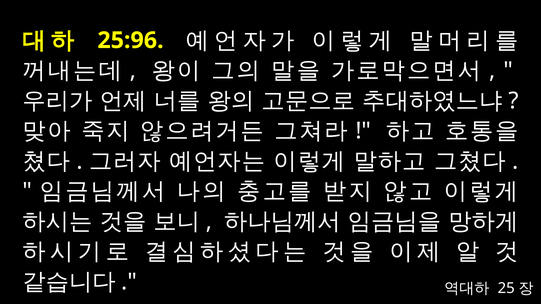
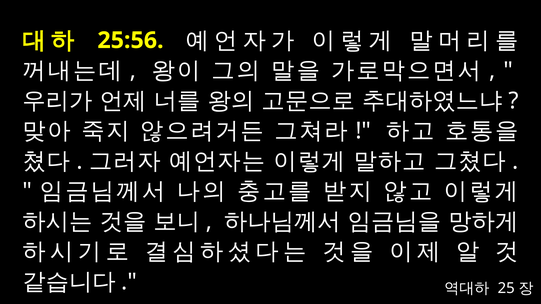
25:96: 25:96 -> 25:56 (130, 40)
